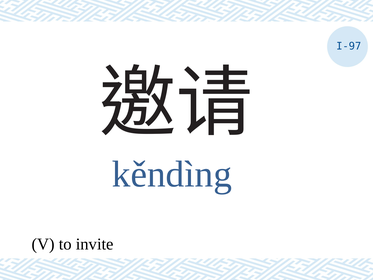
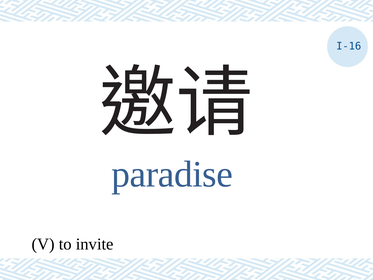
I-97: I-97 -> I-16 (349, 46)
kěndìng: kěndìng -> paradise (172, 174)
